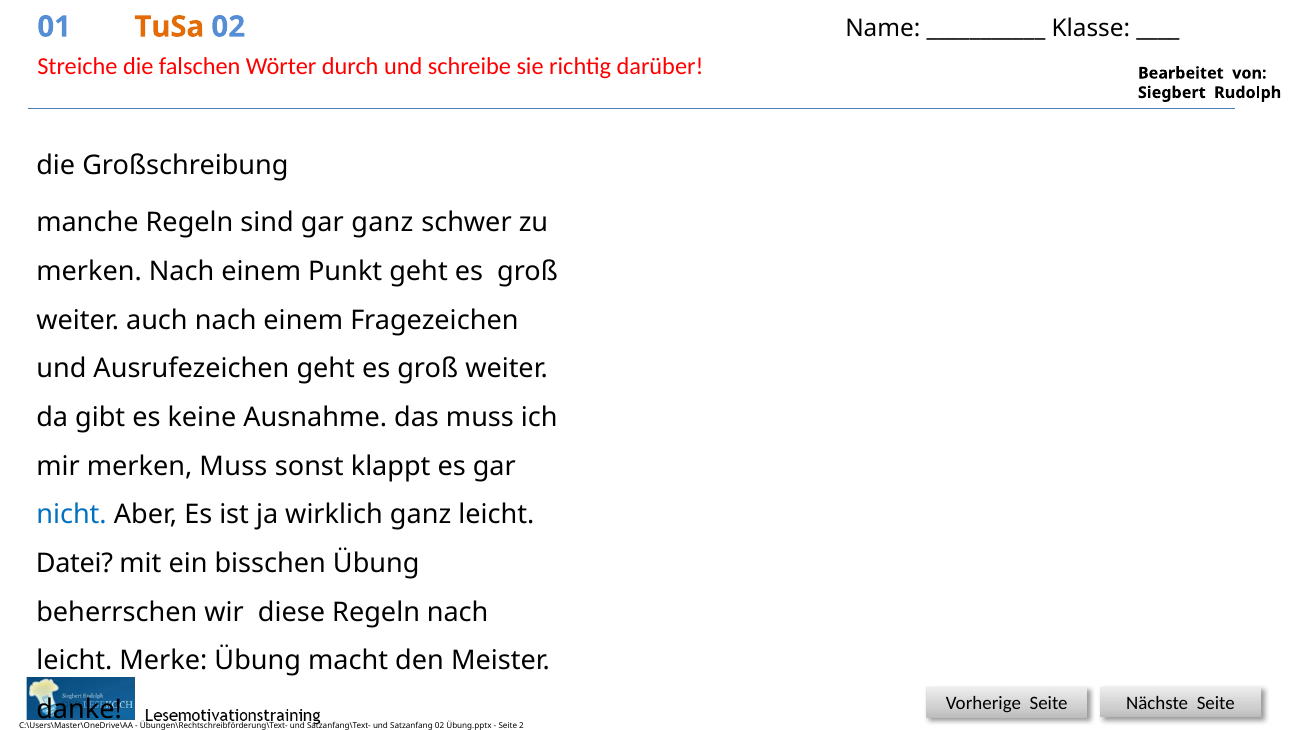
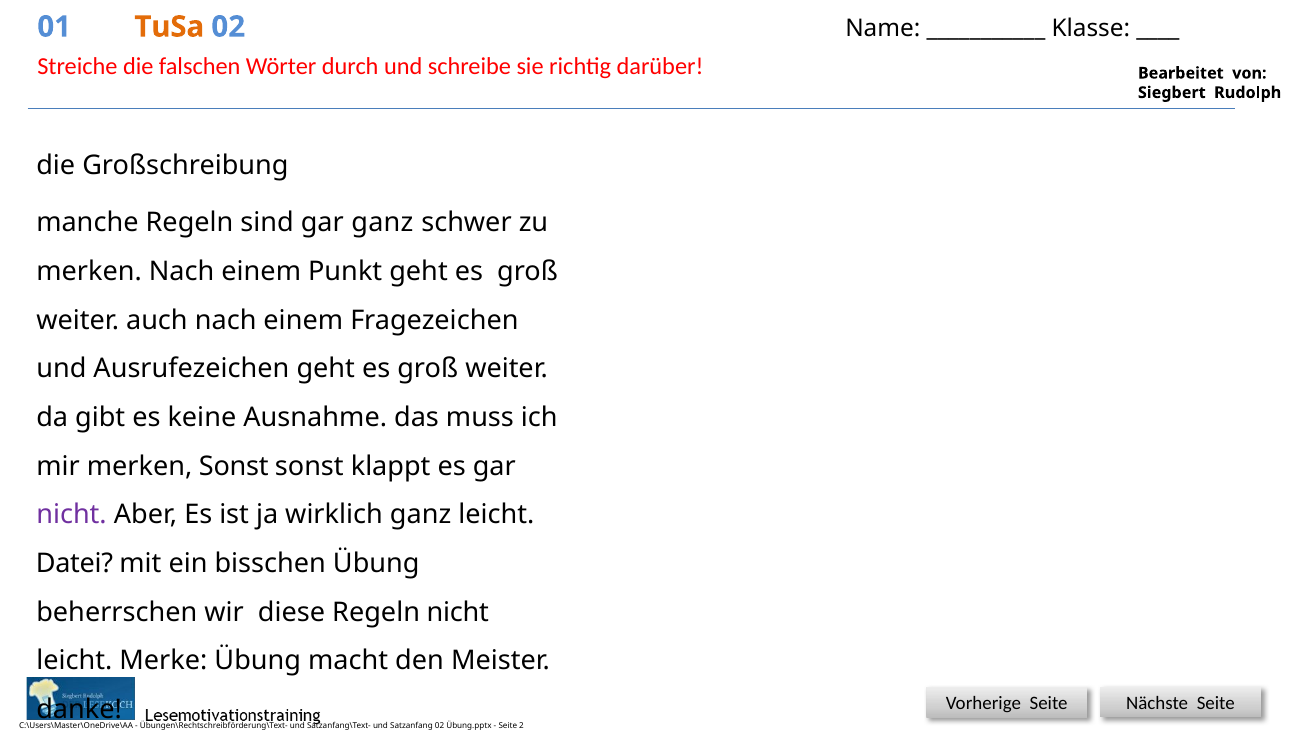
merken Muss: Muss -> Sonst (234, 466)
nicht colour: blue -> purple (72, 515)
Regeln nach: nach -> nicht (458, 612)
